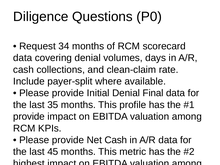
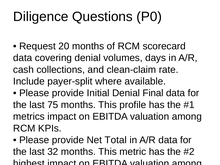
34: 34 -> 20 (64, 46)
35: 35 -> 75 (53, 105)
provide: provide -> metrics (29, 117)
Net Cash: Cash -> Total (116, 140)
45: 45 -> 32 (53, 152)
